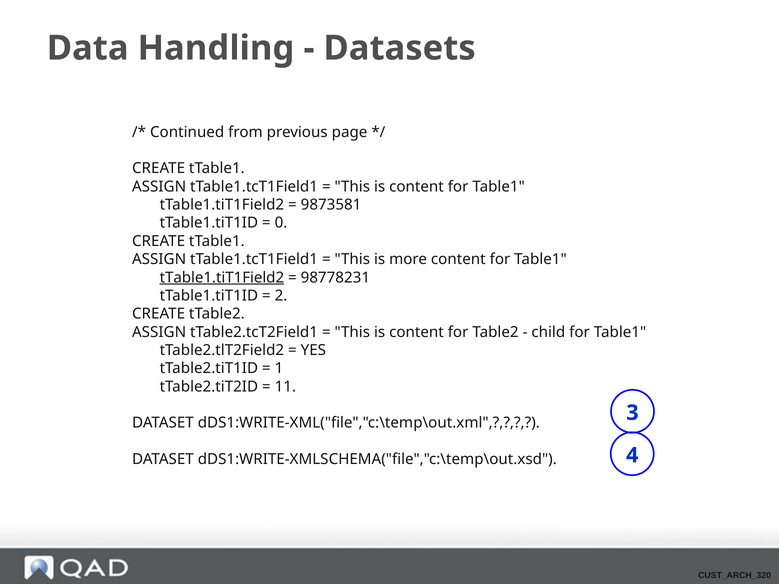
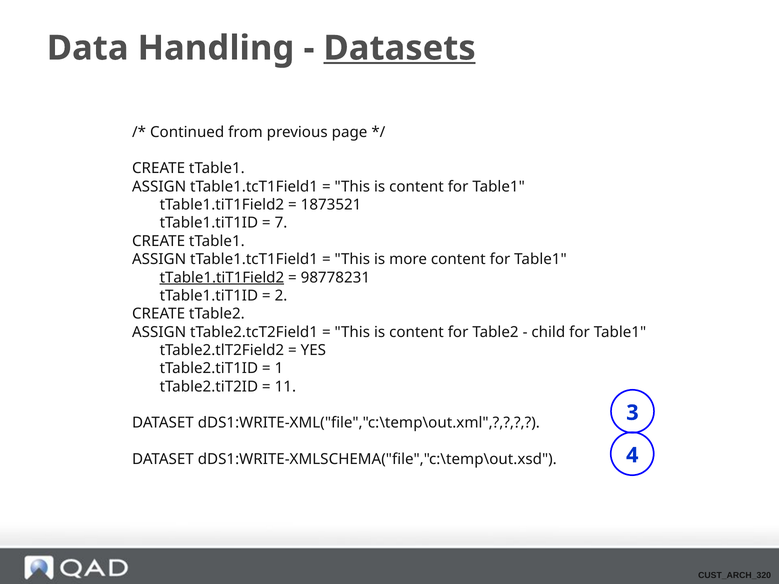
Datasets underline: none -> present (400, 48)
9873581: 9873581 -> 1873521 (331, 205)
0: 0 -> 7 (281, 223)
